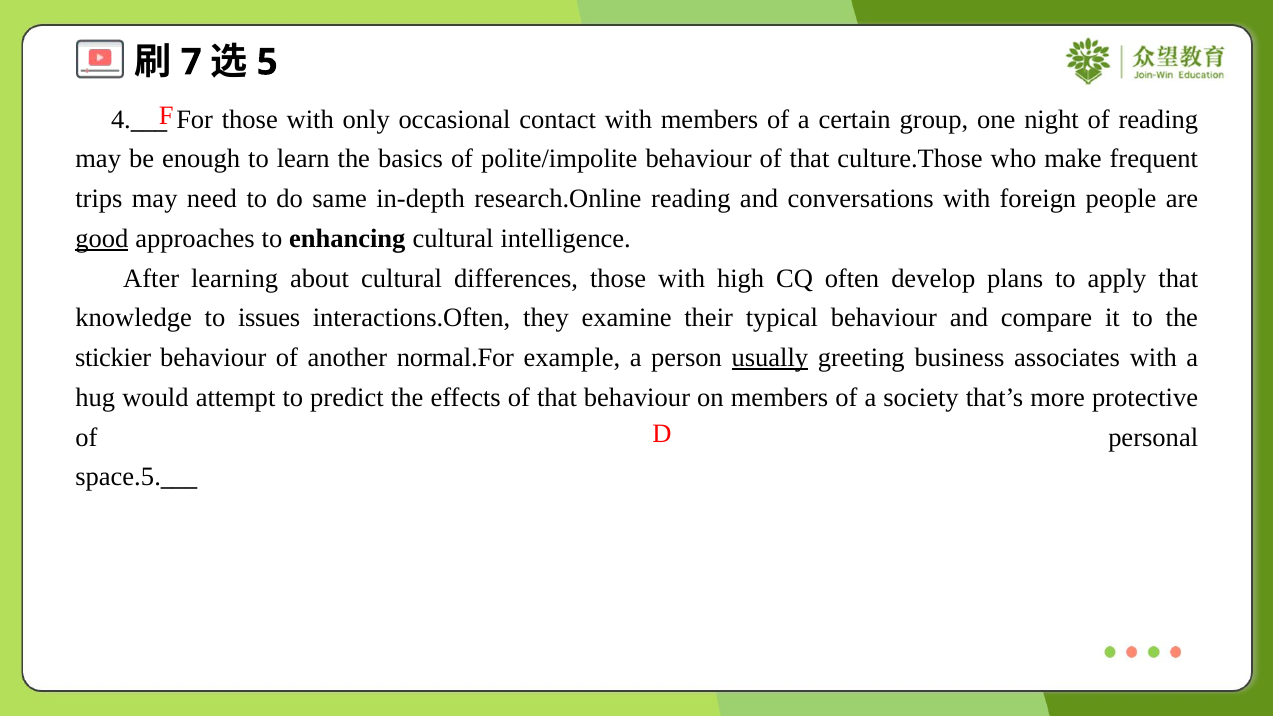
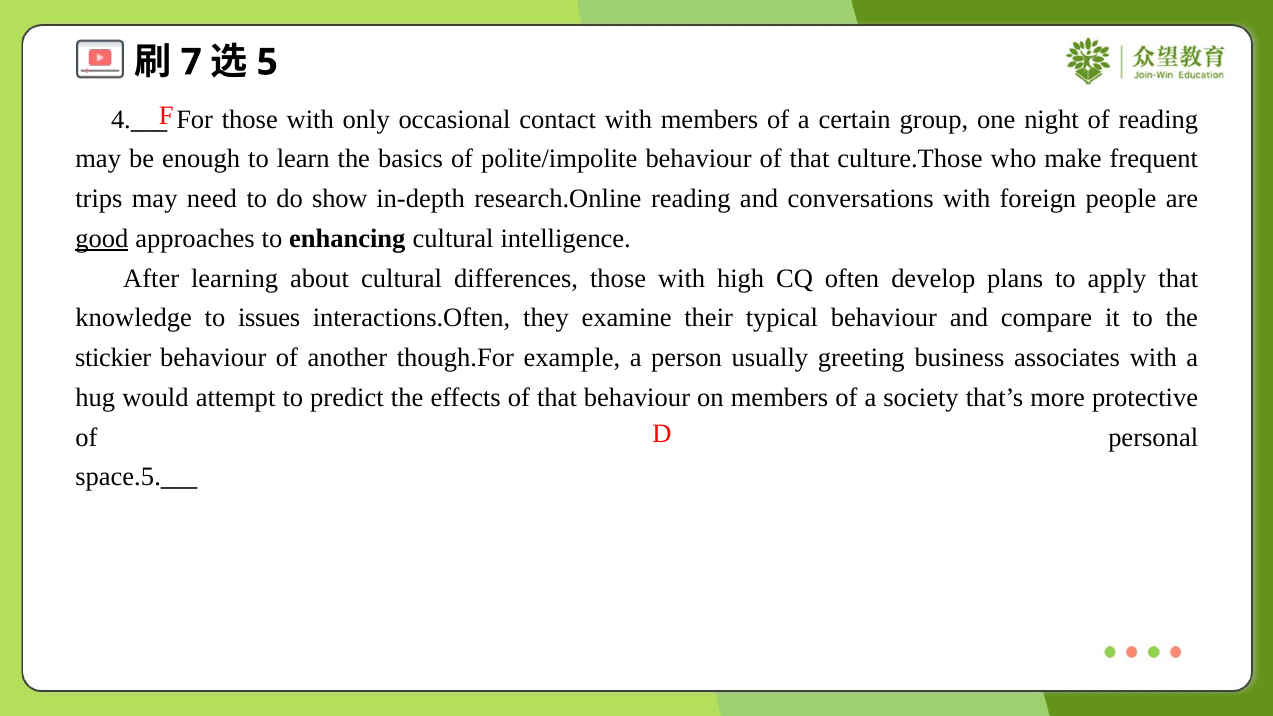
same: same -> show (340, 199)
normal.For: normal.For -> though.For (455, 358)
usually underline: present -> none (770, 358)
